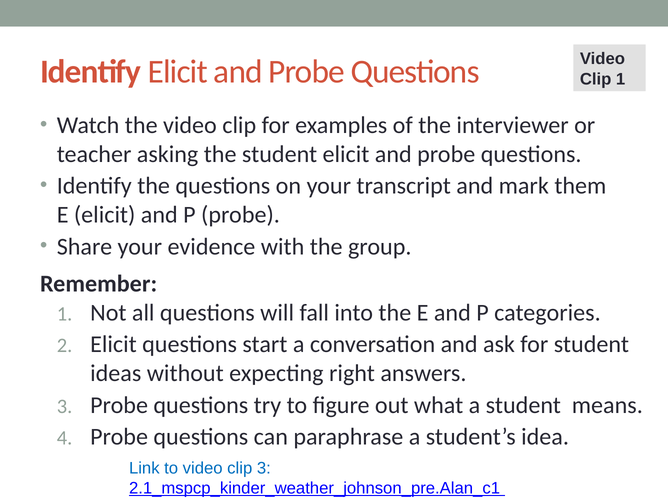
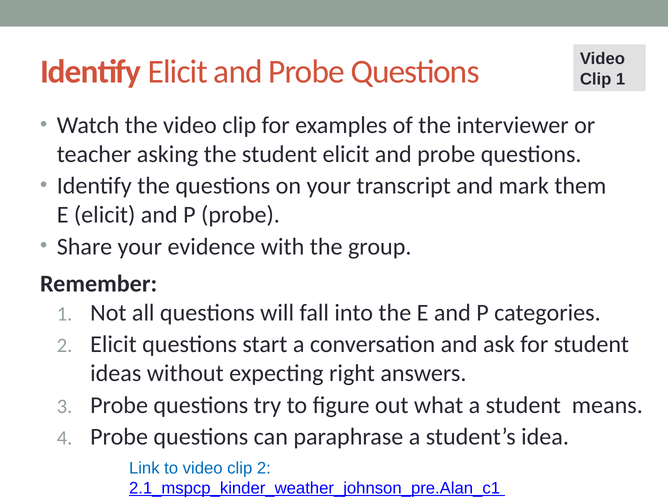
clip 3: 3 -> 2 (264, 468)
